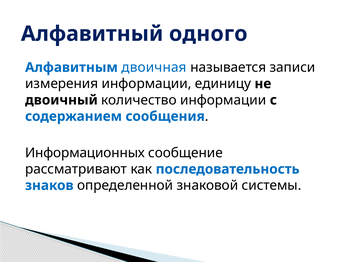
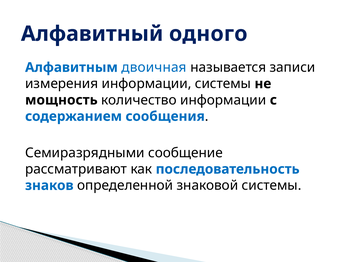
информации единицу: единицу -> системы (223, 84)
двоичный: двоичный -> мощность (61, 100)
Информационных: Информационных -> Семиразрядными (85, 153)
